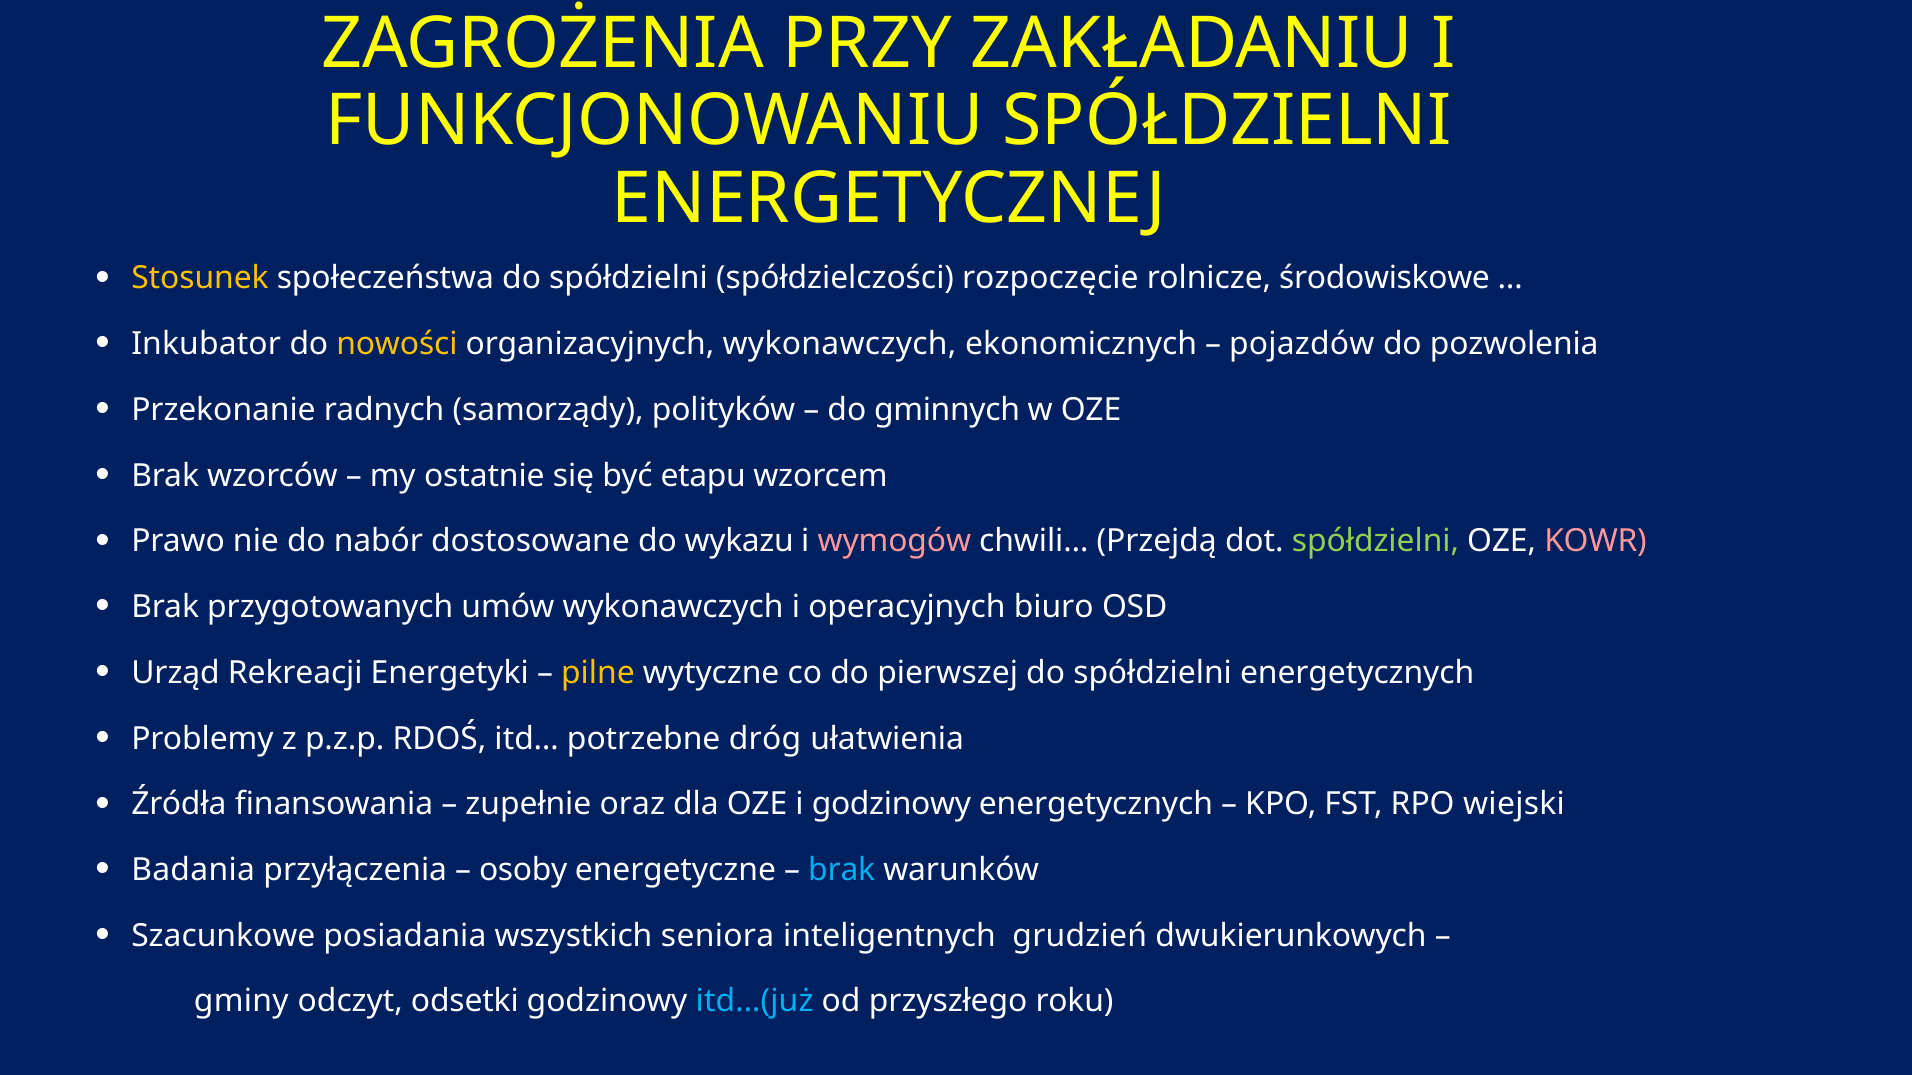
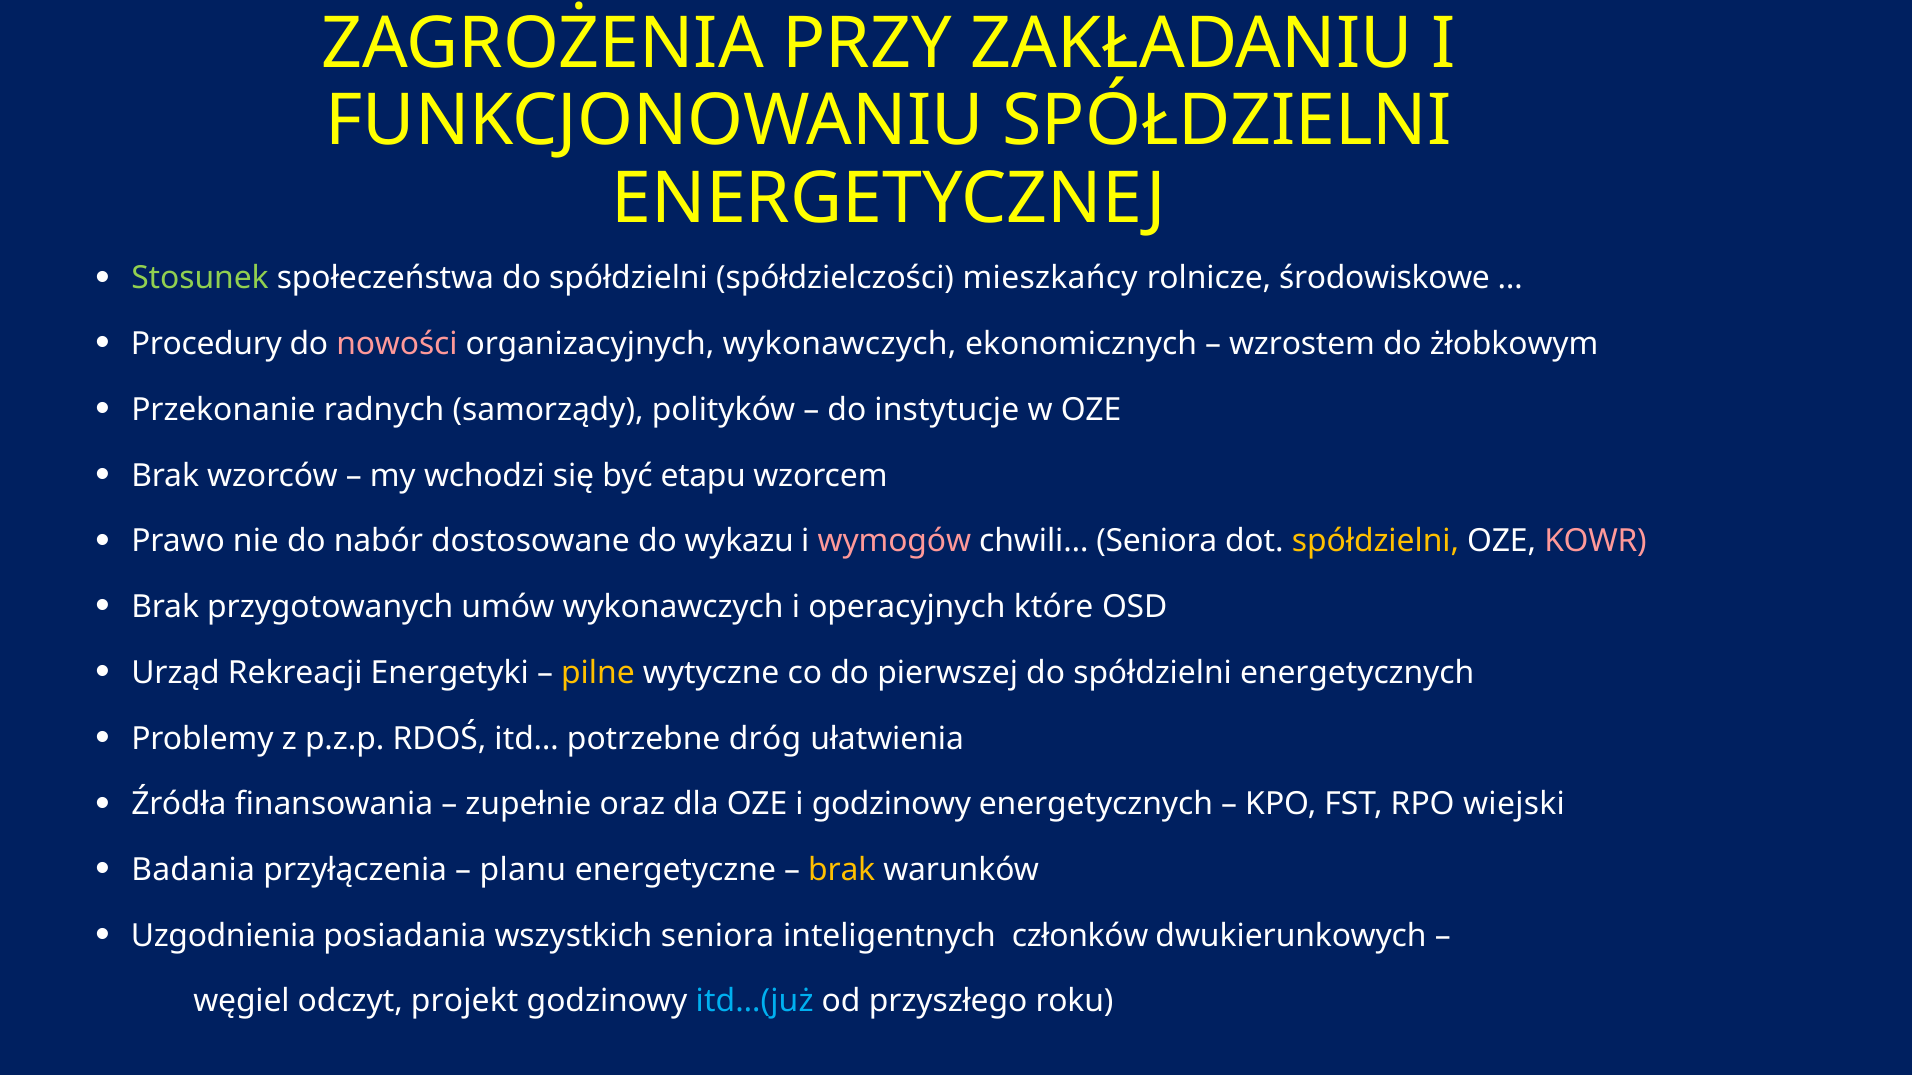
Stosunek colour: yellow -> light green (200, 278)
rozpoczęcie: rozpoczęcie -> mieszkańcy (1050, 278)
Inkubator: Inkubator -> Procedury (206, 344)
nowości colour: yellow -> pink (397, 344)
pojazdów: pojazdów -> wzrostem (1302, 344)
pozwolenia: pozwolenia -> żłobkowym (1514, 344)
gminnych: gminnych -> instytucje (947, 410)
ostatnie: ostatnie -> wchodzi (484, 476)
chwili… Przejdą: Przejdą -> Seniora (1157, 542)
spółdzielni colour: light green -> yellow (1375, 542)
biuro: biuro -> które (1054, 607)
osoby: osoby -> planu (523, 870)
brak colour: light blue -> yellow (842, 870)
Szacunkowe: Szacunkowe -> Uzgodnienia (223, 936)
grudzień: grudzień -> członków (1080, 936)
gminy: gminy -> węgiel (241, 1002)
odsetki: odsetki -> projekt (465, 1002)
